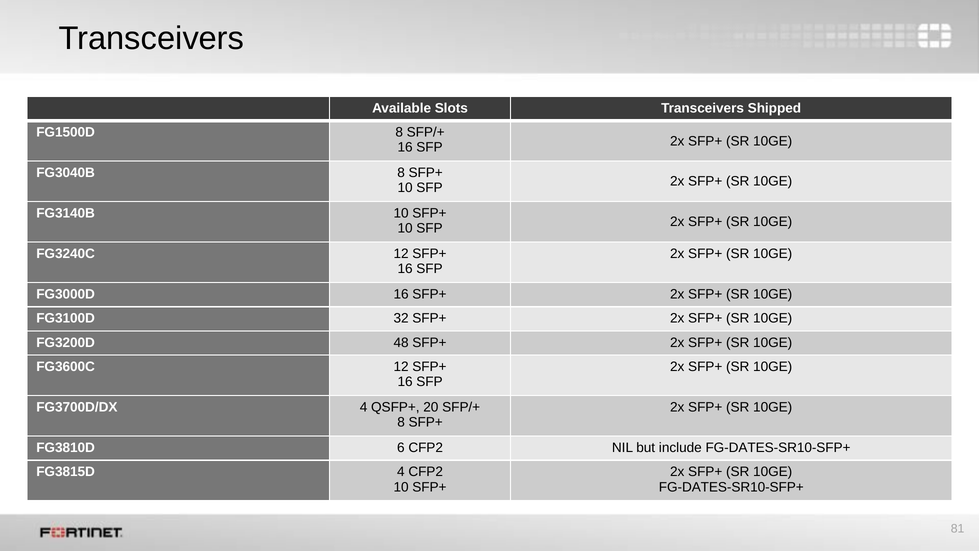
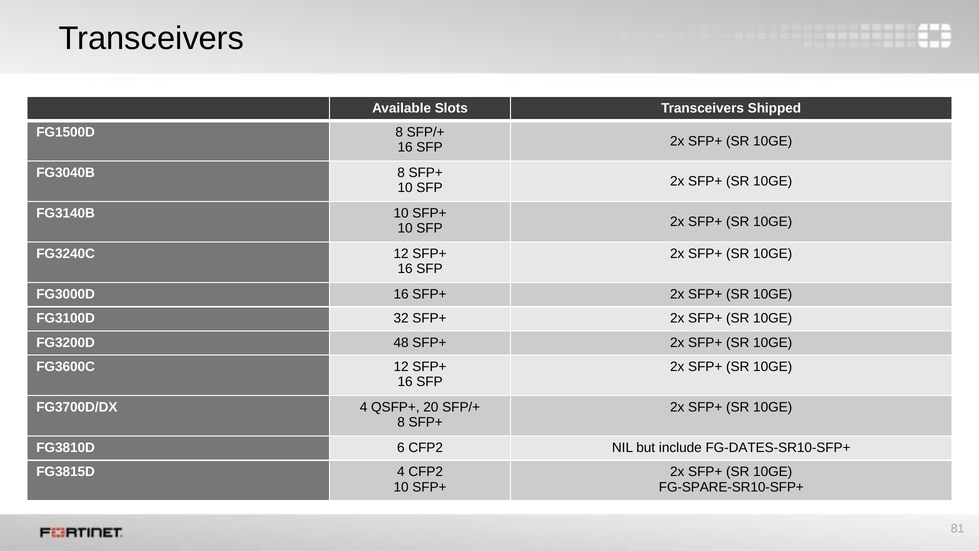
FG-DATES-SR10-SFP+: FG-DATES-SR10-SFP+ -> FG-SPARE-SR10-SFP+ (731, 487)
